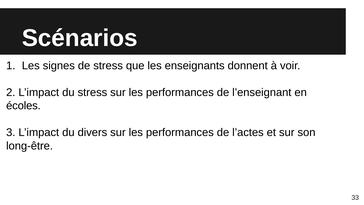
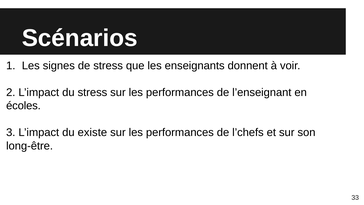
divers: divers -> existe (92, 132)
l’actes: l’actes -> l’chefs (248, 132)
